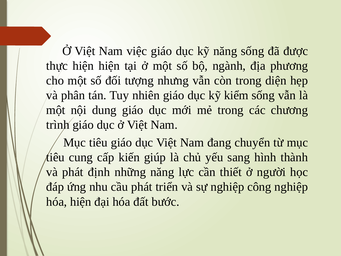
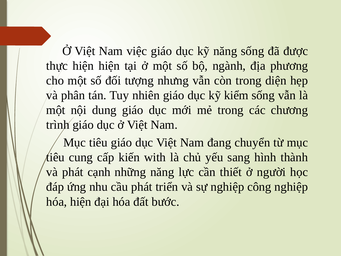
giúp: giúp -> with (155, 157)
định: định -> cạnh (99, 172)
